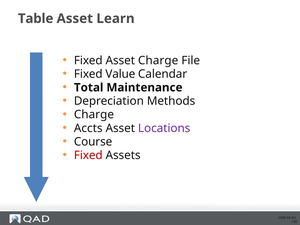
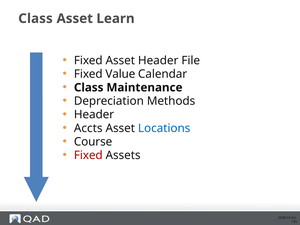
Table: Table -> Class (35, 19)
Asset Charge: Charge -> Header (158, 60)
Total: Total -> Class (89, 88)
Charge: Charge -> Header (94, 115)
Locations colour: purple -> blue (164, 128)
